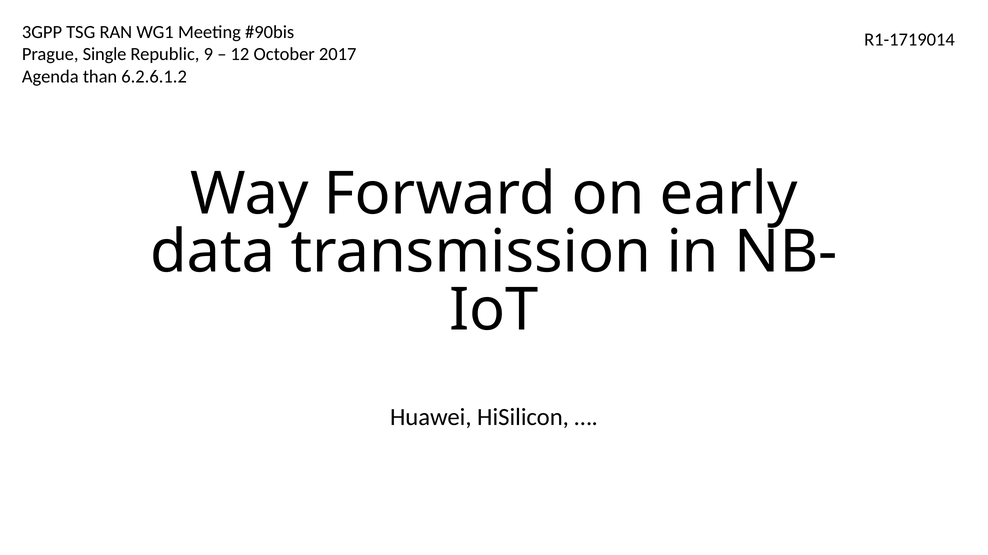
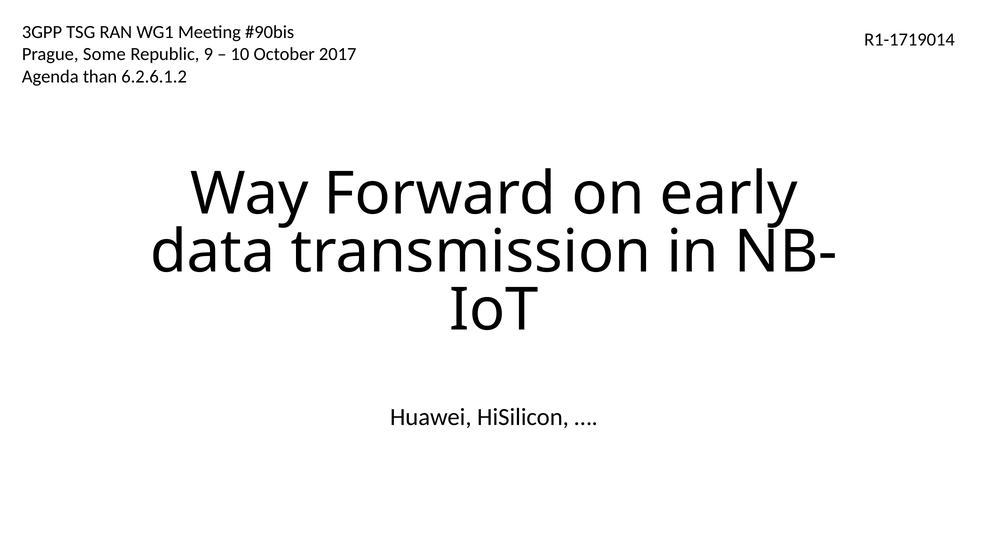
Single: Single -> Some (104, 54)
12: 12 -> 10 (240, 54)
